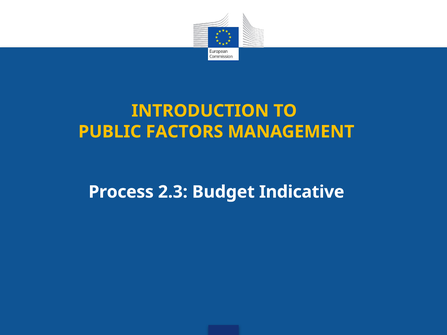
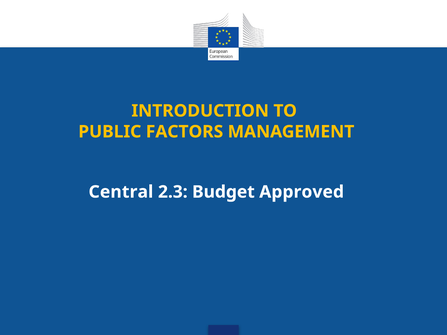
Process: Process -> Central (121, 192)
Indicative: Indicative -> Approved (302, 192)
